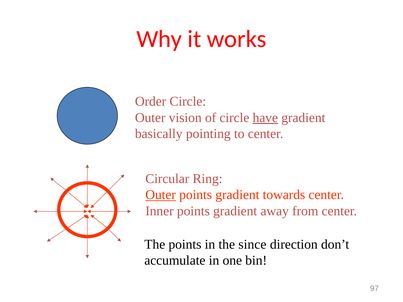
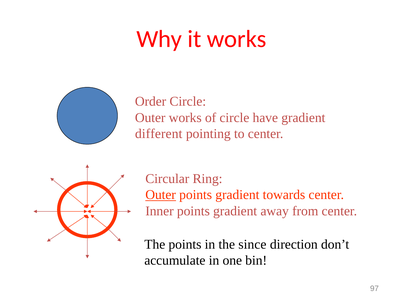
Outer vision: vision -> works (185, 118)
have underline: present -> none (265, 118)
basically: basically -> different (159, 134)
